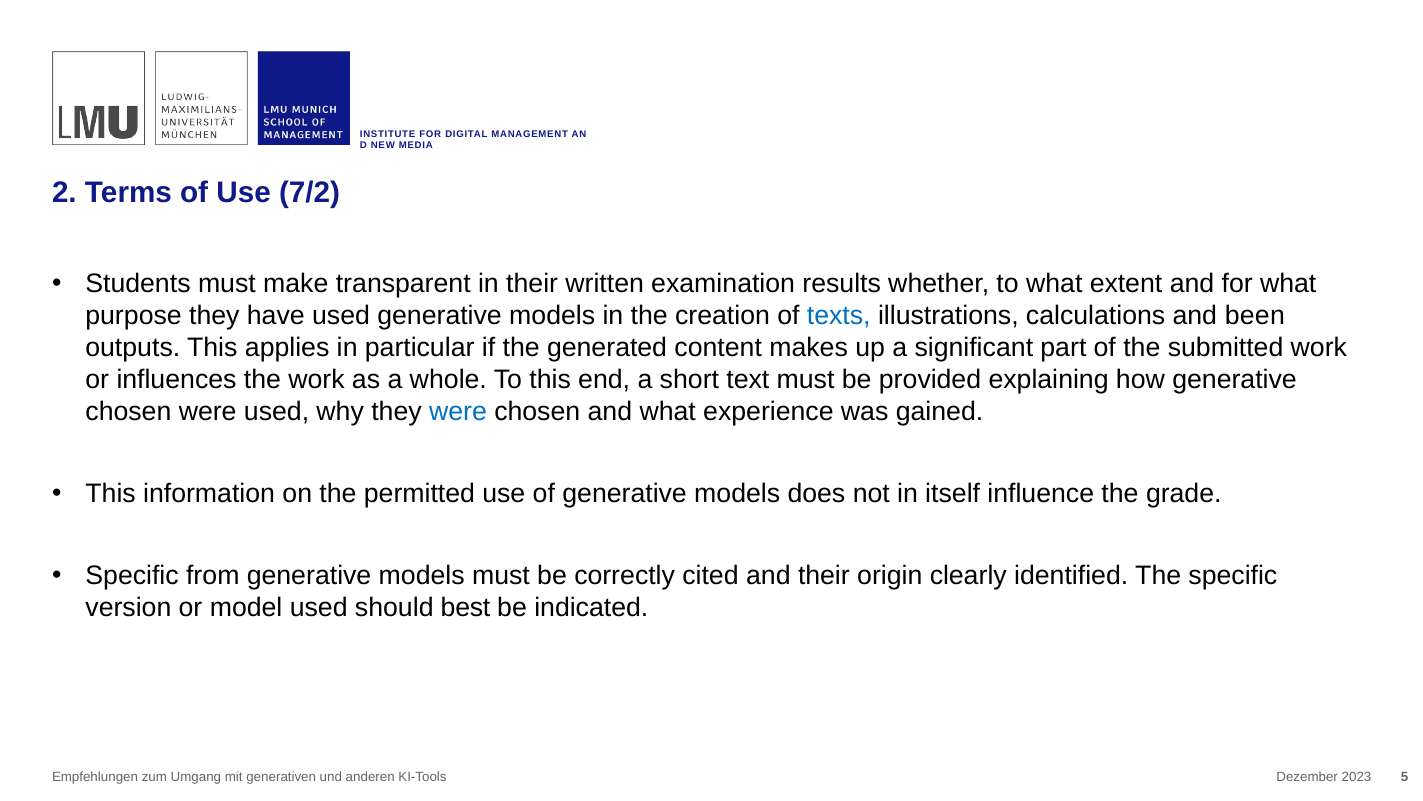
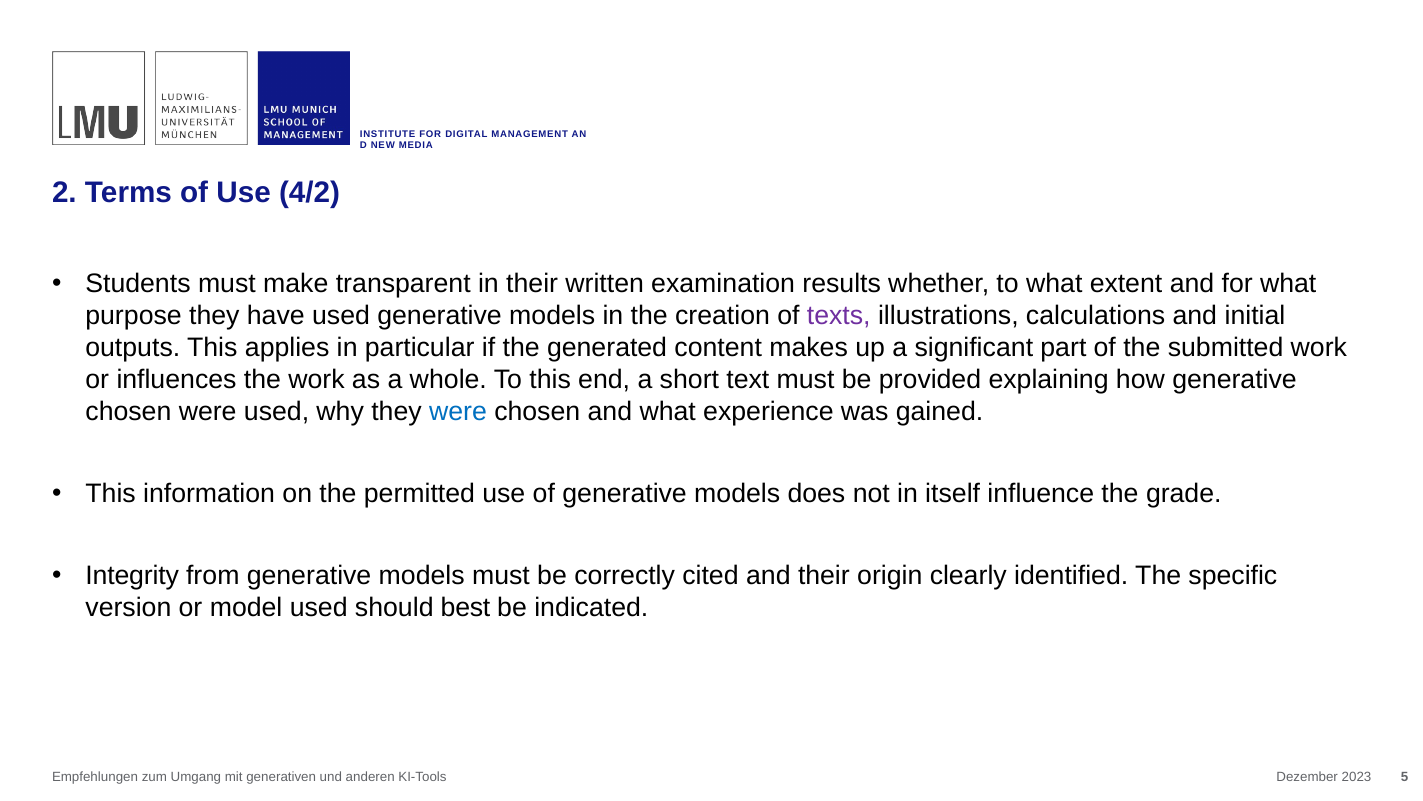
7/2: 7/2 -> 4/2 (310, 193)
texts colour: blue -> purple (839, 316)
been: been -> initial (1255, 316)
Specific: Specific -> Integrity (132, 575)
